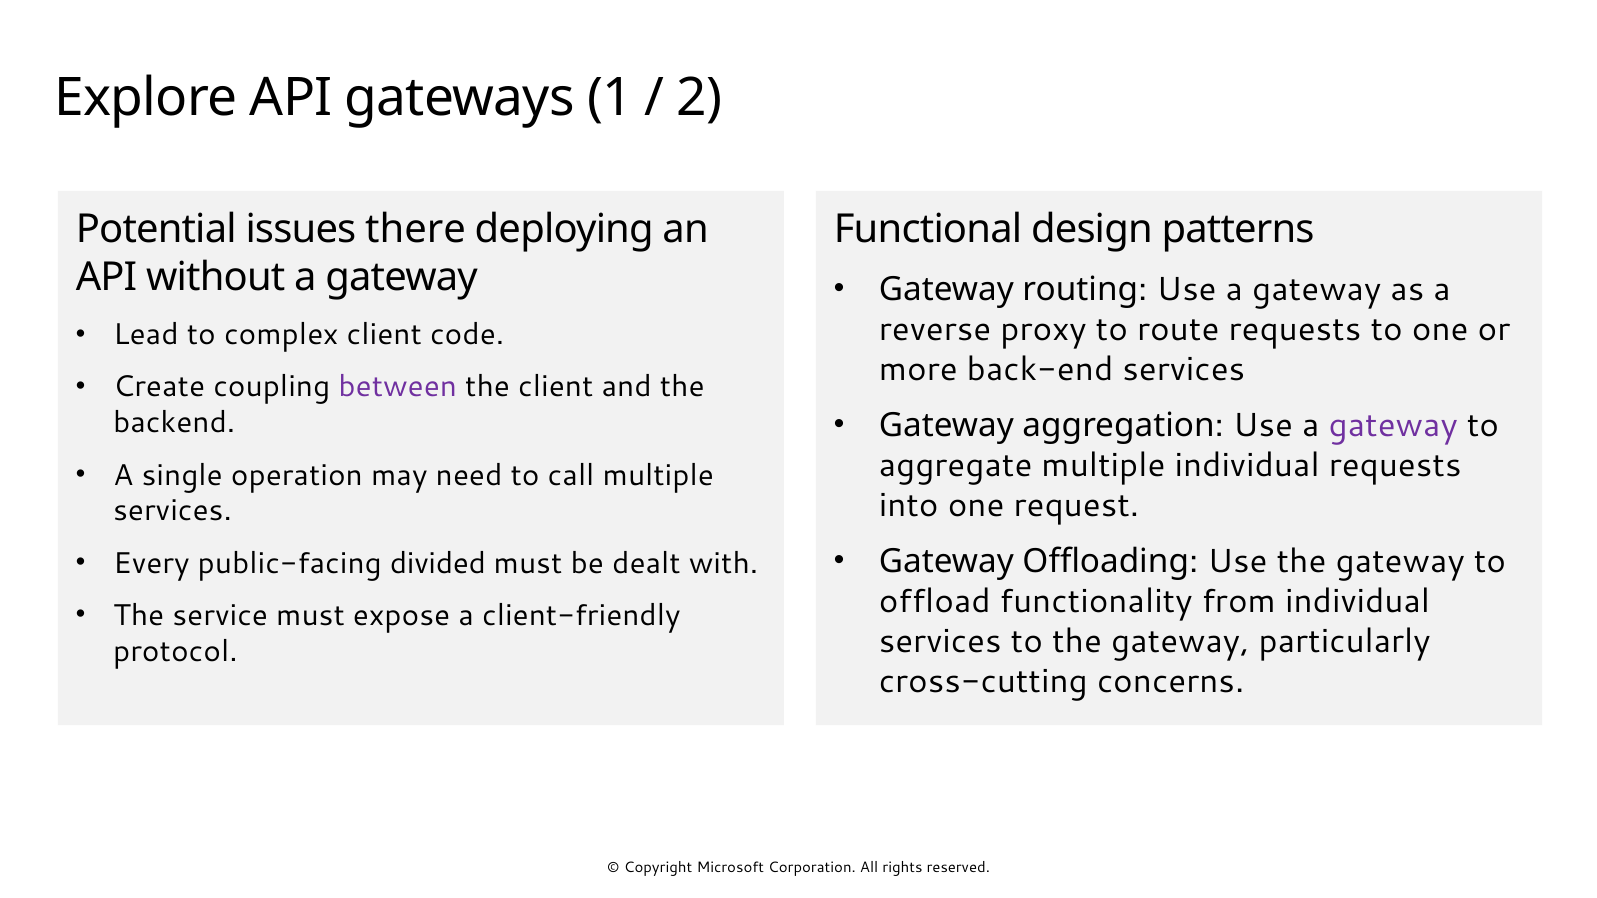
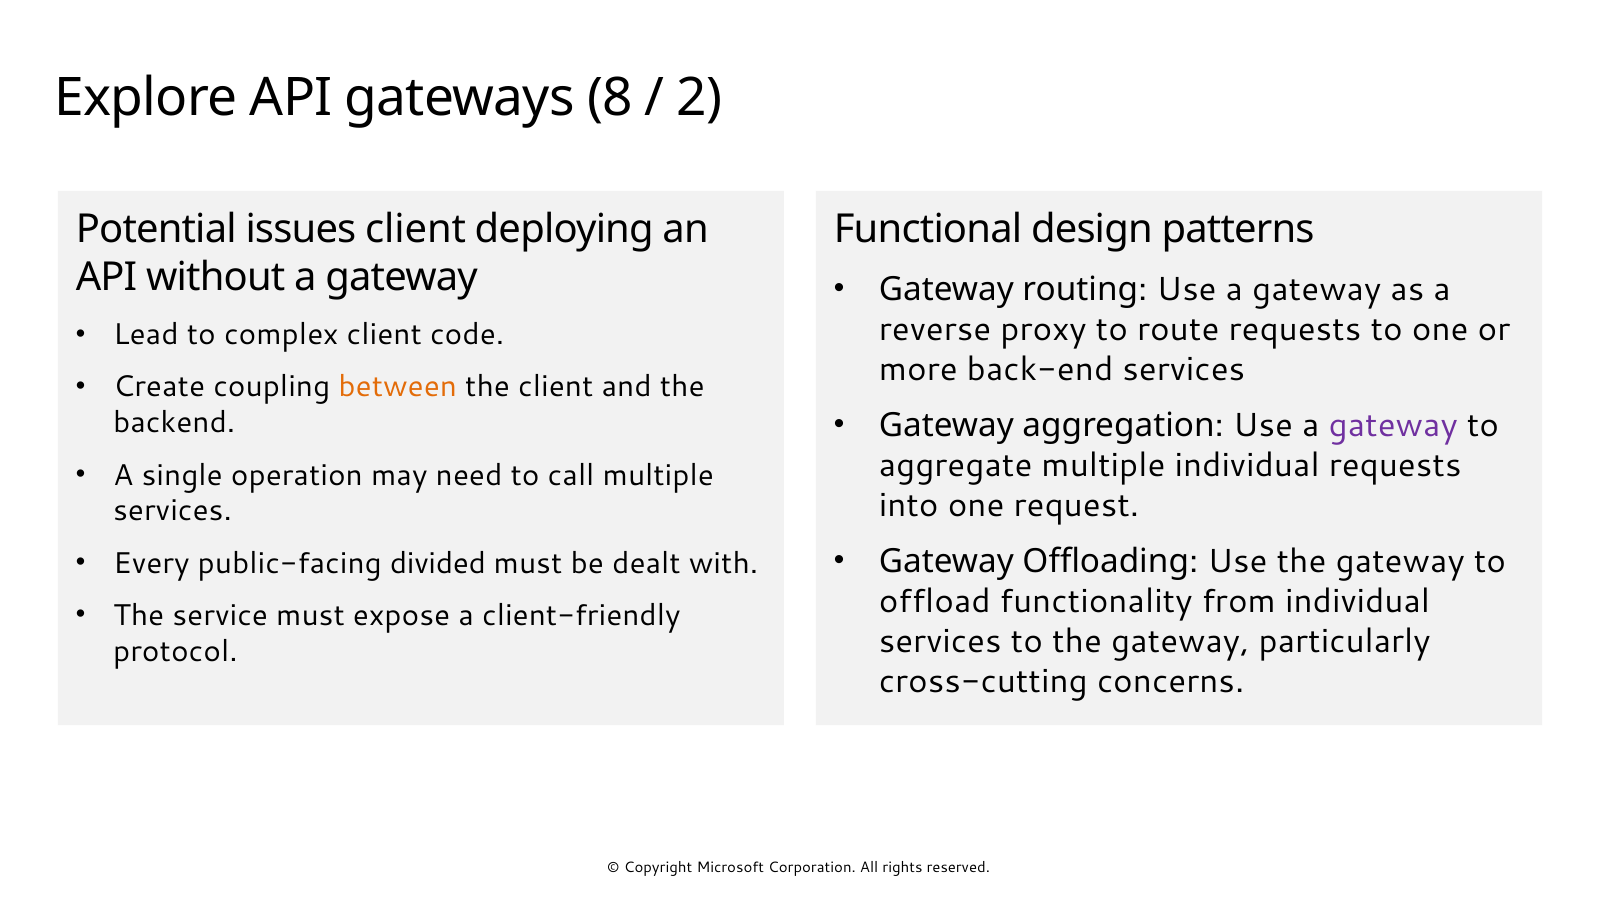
1: 1 -> 8 (610, 98)
issues there: there -> client (416, 230)
between colour: purple -> orange (398, 387)
